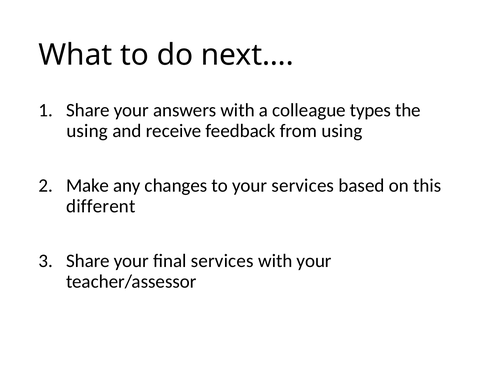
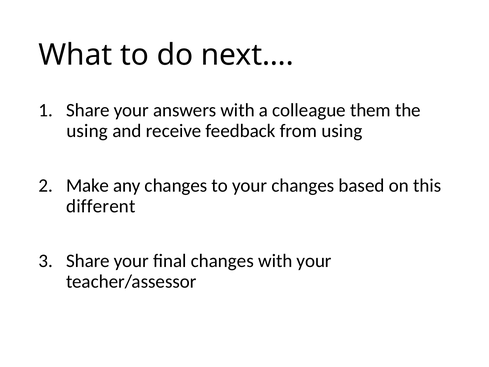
types: types -> them (370, 110)
your services: services -> changes (303, 185)
final services: services -> changes (222, 261)
